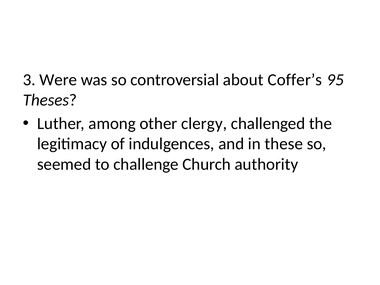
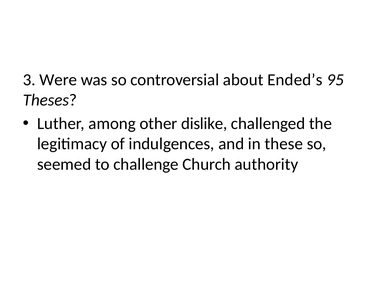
Coffer’s: Coffer’s -> Ended’s (295, 80)
clergy: clergy -> dislike (204, 124)
